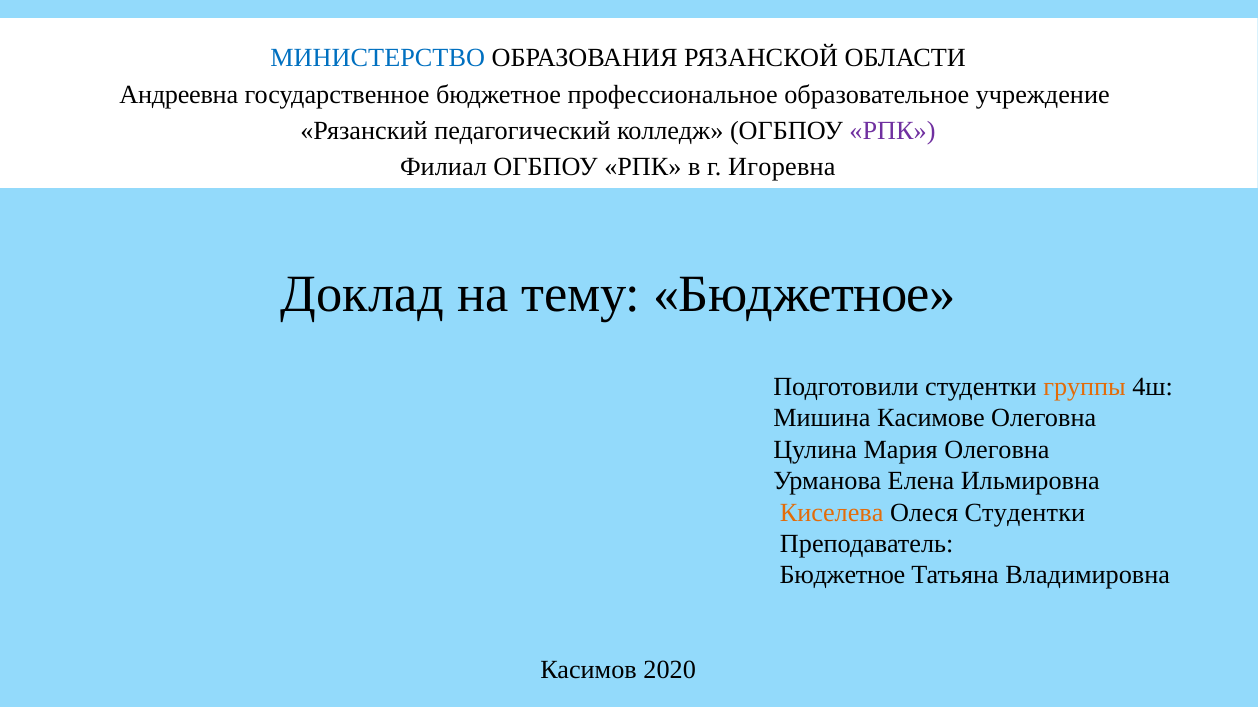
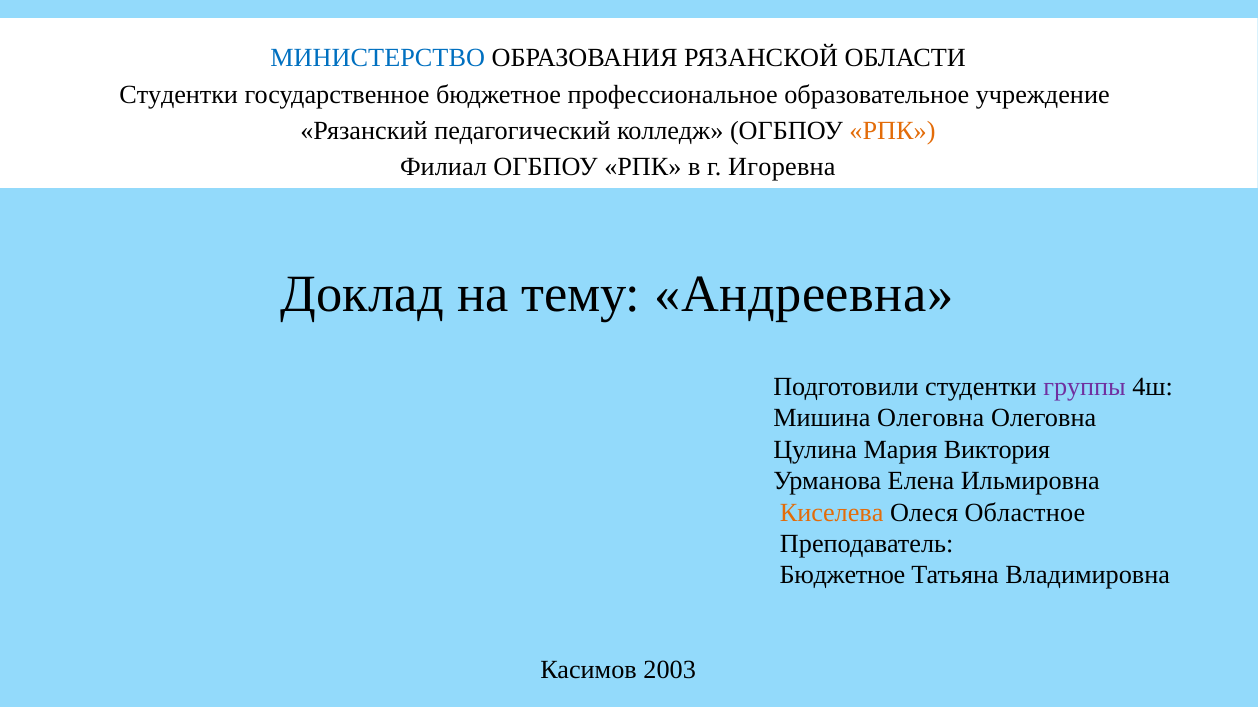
Андреевна: Андреевна -> Студентки (179, 95)
РПК colour: purple -> orange (893, 131)
тему Бюджетное: Бюджетное -> Андреевна (804, 295)
группы colour: orange -> purple (1085, 387)
Мишина Касимове: Касимове -> Олеговна (931, 419)
Мария Олеговна: Олеговна -> Виктория (997, 450)
Олеся Студентки: Студентки -> Областное (1025, 513)
2020: 2020 -> 2003 (670, 670)
